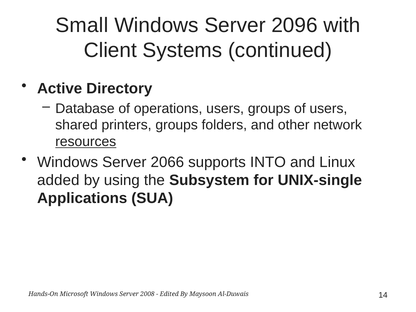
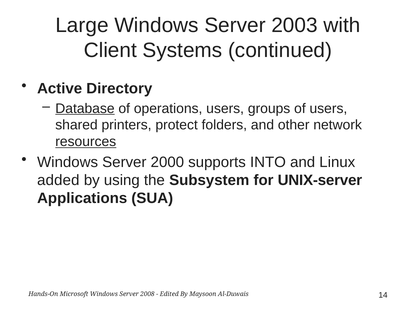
Small: Small -> Large (82, 25)
2096: 2096 -> 2003 (295, 25)
Database underline: none -> present (85, 108)
printers groups: groups -> protect (177, 125)
2066: 2066 -> 2000 (167, 162)
UNIX-single: UNIX-single -> UNIX-server (320, 180)
